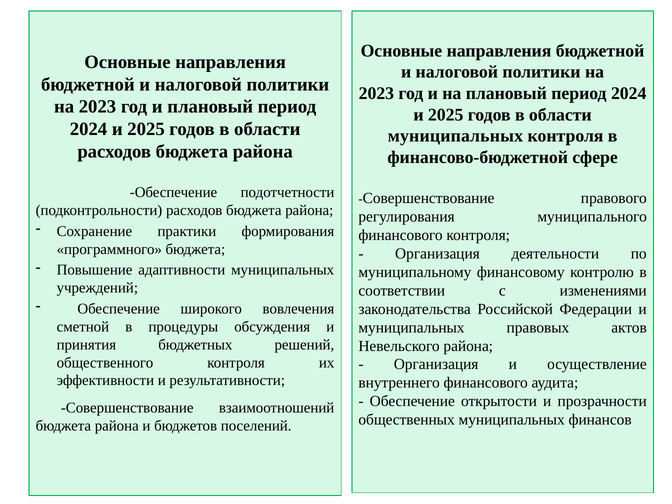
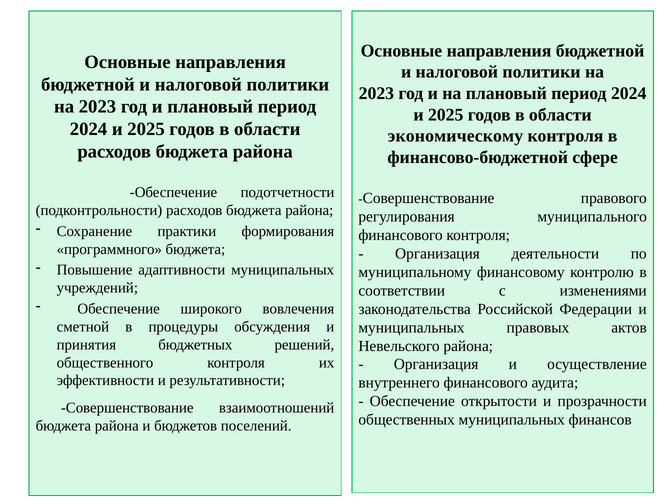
муниципальных: муниципальных -> экономическому (455, 136)
